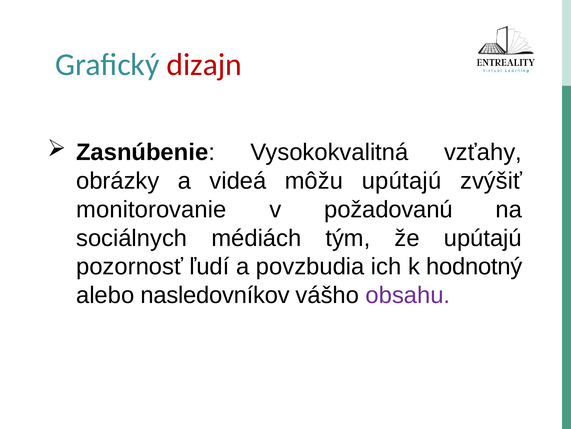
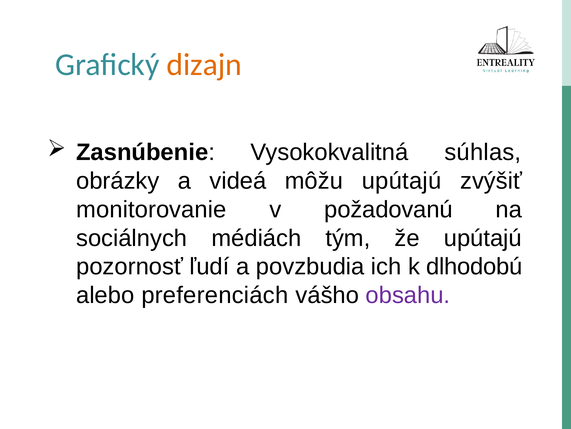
dizajn colour: red -> orange (204, 65)
vzťahy: vzťahy -> súhlas (483, 152)
hodnotný: hodnotný -> dlhodobú (474, 266)
nasledovníkov: nasledovníkov -> preferenciách (215, 295)
